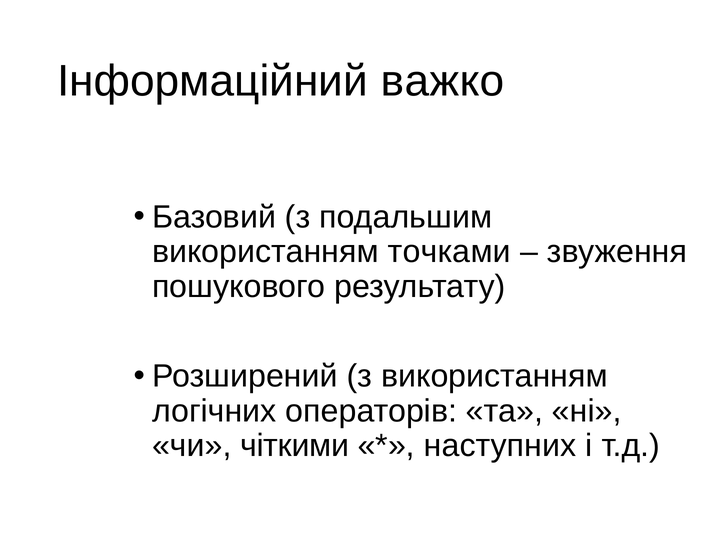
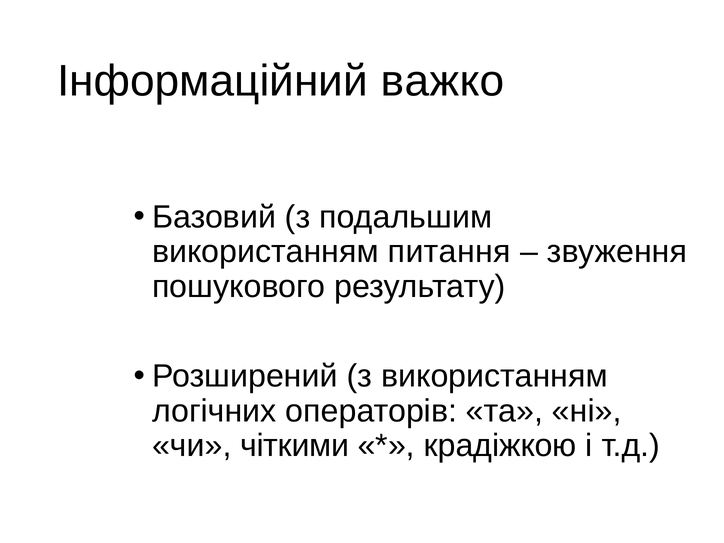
точками: точками -> питання (449, 252)
наступних: наступних -> крадіжкою (500, 446)
